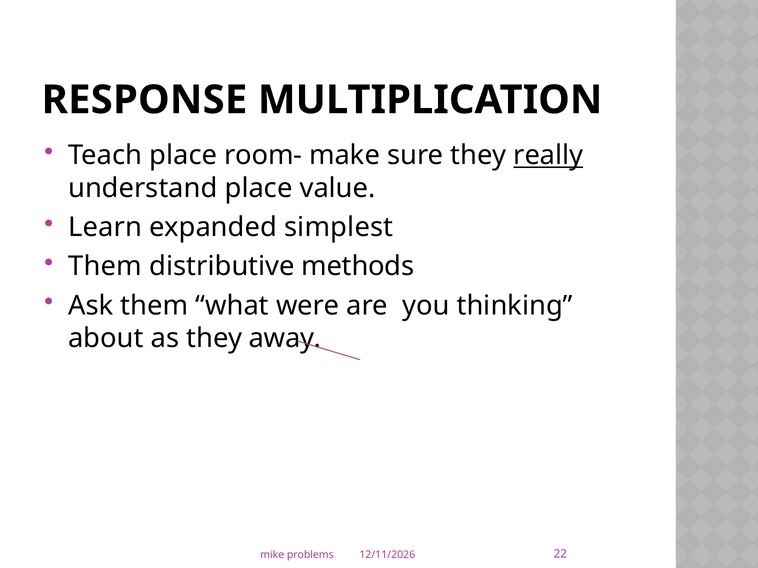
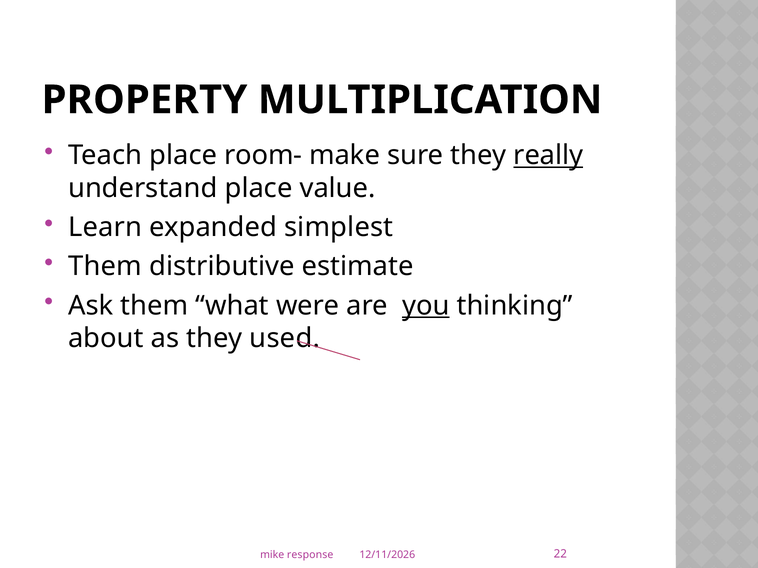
RESPONSE: RESPONSE -> PROPERTY (144, 100)
methods: methods -> estimate (358, 267)
you underline: none -> present (426, 306)
away: away -> used (285, 339)
problems: problems -> response (310, 555)
